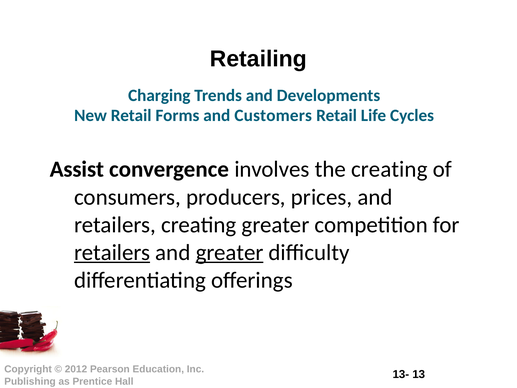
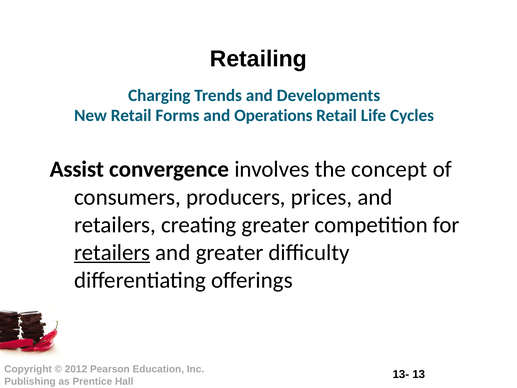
Customers: Customers -> Operations (273, 116)
the creating: creating -> concept (389, 169)
greater underline: present -> none (230, 252)
